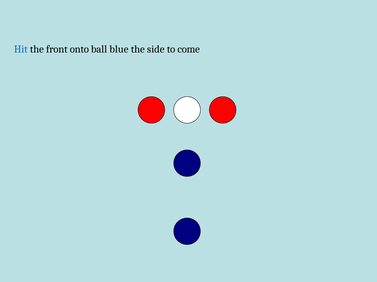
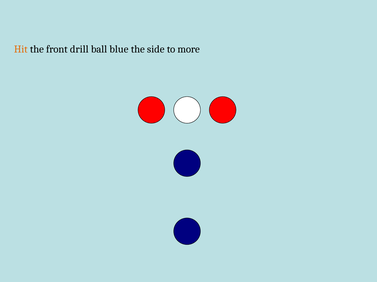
Hit colour: blue -> orange (21, 49)
onto: onto -> drill (79, 49)
come: come -> more (189, 49)
